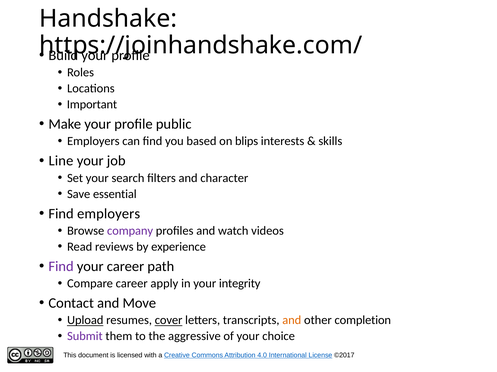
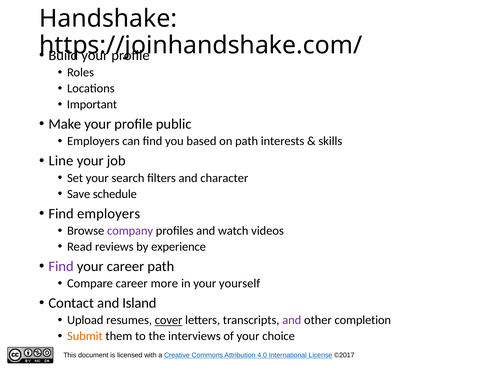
on blips: blips -> path (247, 141)
essential: essential -> schedule (115, 194)
apply: apply -> more (164, 284)
integrity: integrity -> yourself (240, 284)
Move: Move -> Island (139, 304)
Upload underline: present -> none (85, 321)
and colour: orange -> purple (292, 321)
Submit colour: purple -> orange (85, 337)
aggressive: aggressive -> interviews (194, 337)
